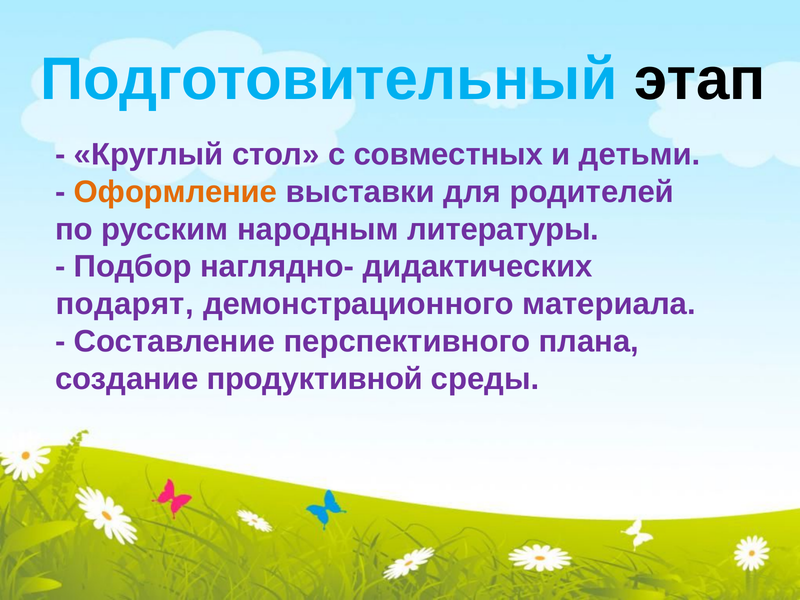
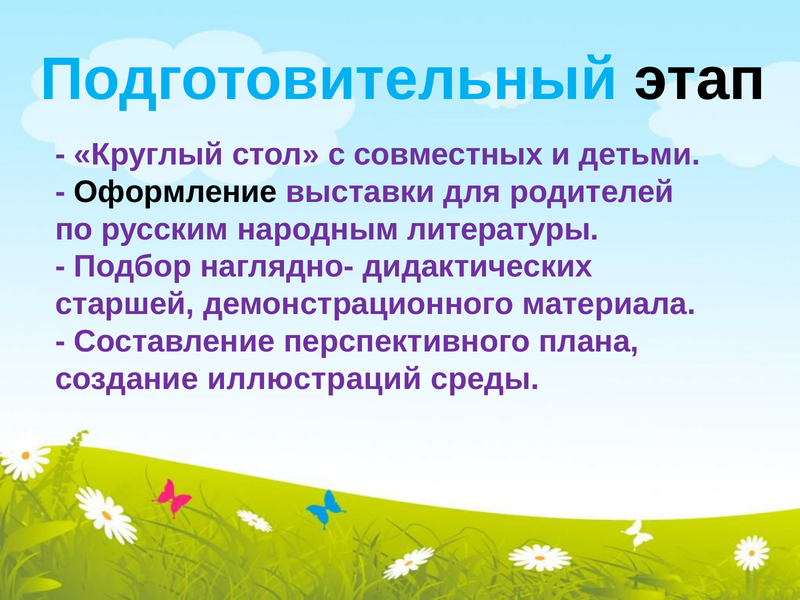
Оформление colour: orange -> black (176, 192)
подарят: подарят -> старшей (125, 304)
продуктивной: продуктивной -> иллюстраций (314, 379)
